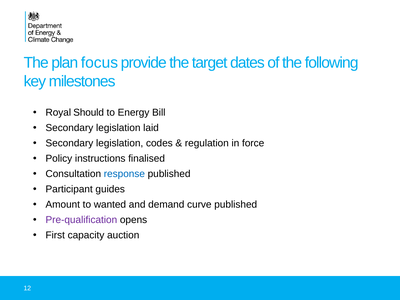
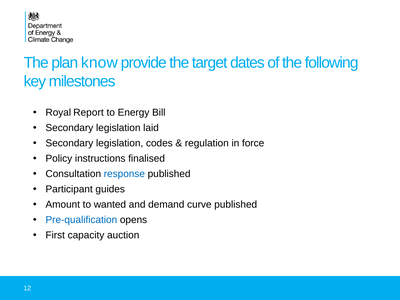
focus: focus -> know (99, 63)
Should: Should -> Report (89, 113)
Pre-qualification colour: purple -> blue (81, 220)
